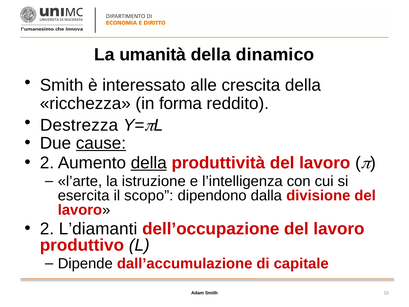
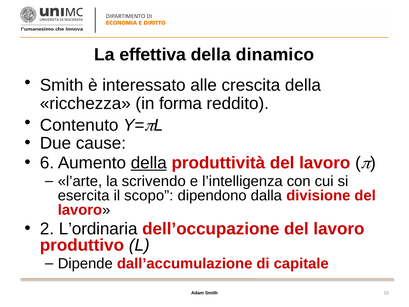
umanità: umanità -> effettiva (153, 55)
Destrezza: Destrezza -> Contenuto (79, 125)
cause underline: present -> none (101, 143)
2: 2 -> 6 (47, 163)
istruzione: istruzione -> scrivendo (154, 181)
L’diamanti: L’diamanti -> L’ordinaria (98, 229)
